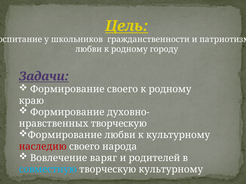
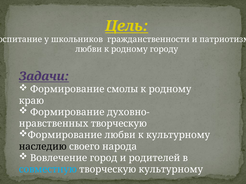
Формирование своего: своего -> смолы (123, 89)
наследию colour: red -> black (43, 147)
варяг: варяг -> город (103, 158)
